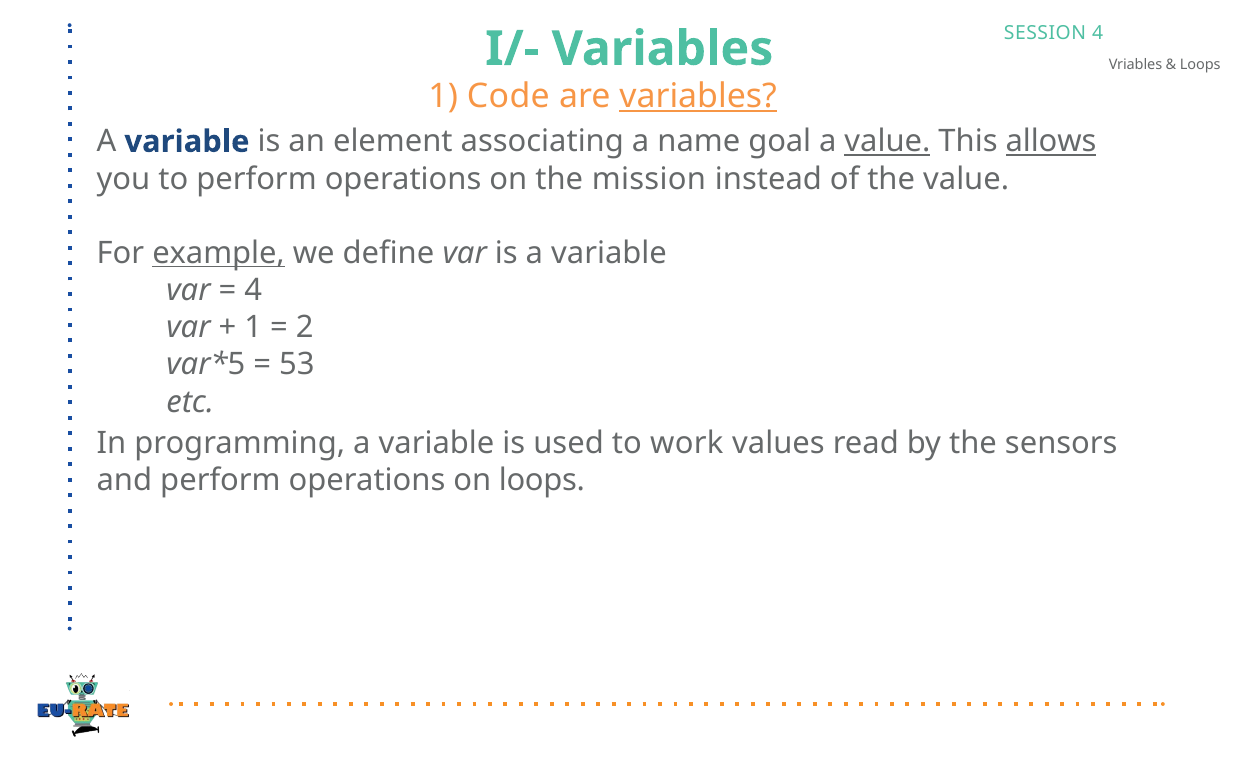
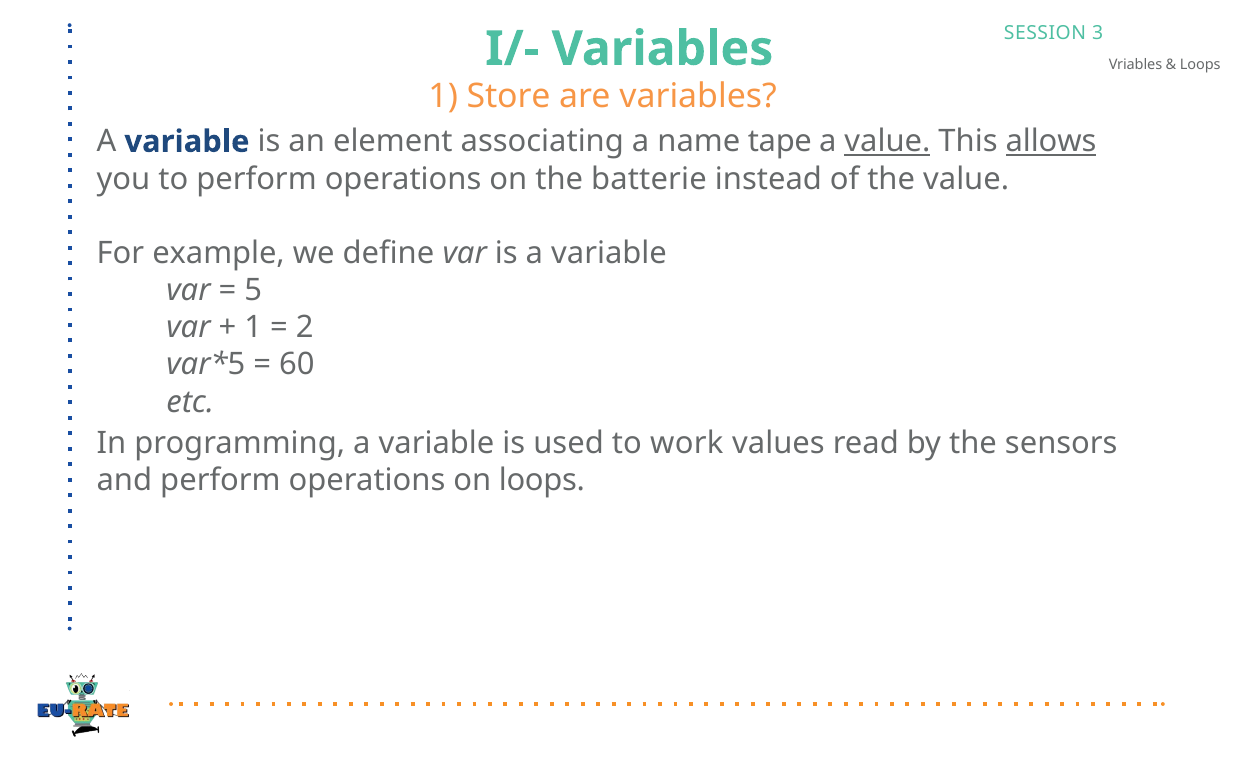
SESSION 4: 4 -> 3 (1098, 33)
Code: Code -> Store (509, 96)
variables underline: present -> none (698, 96)
goal: goal -> tape (780, 142)
mission: mission -> batterie (649, 179)
example underline: present -> none (219, 253)
4: 4 -> 5 (253, 290)
53: 53 -> 60 (297, 365)
